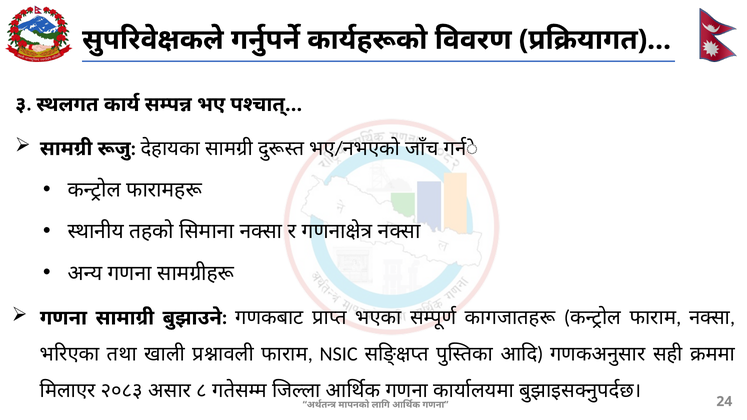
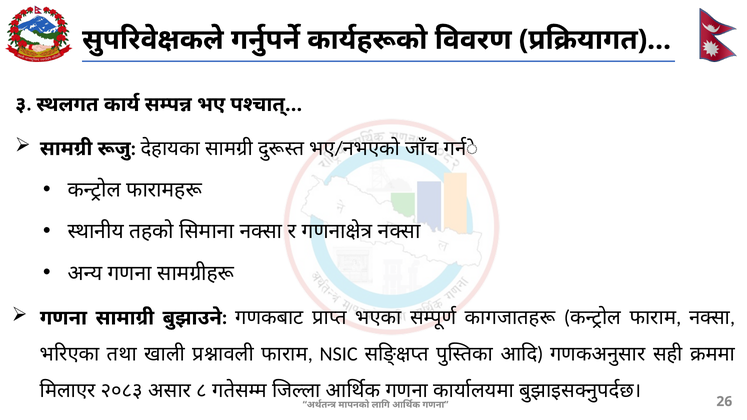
24: 24 -> 26 (724, 402)
